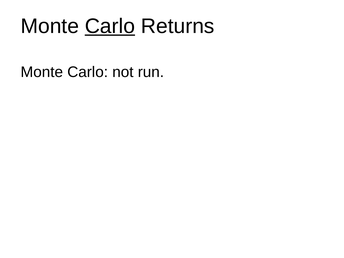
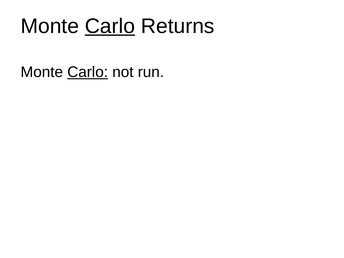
Carlo underline: none -> present (88, 72)
